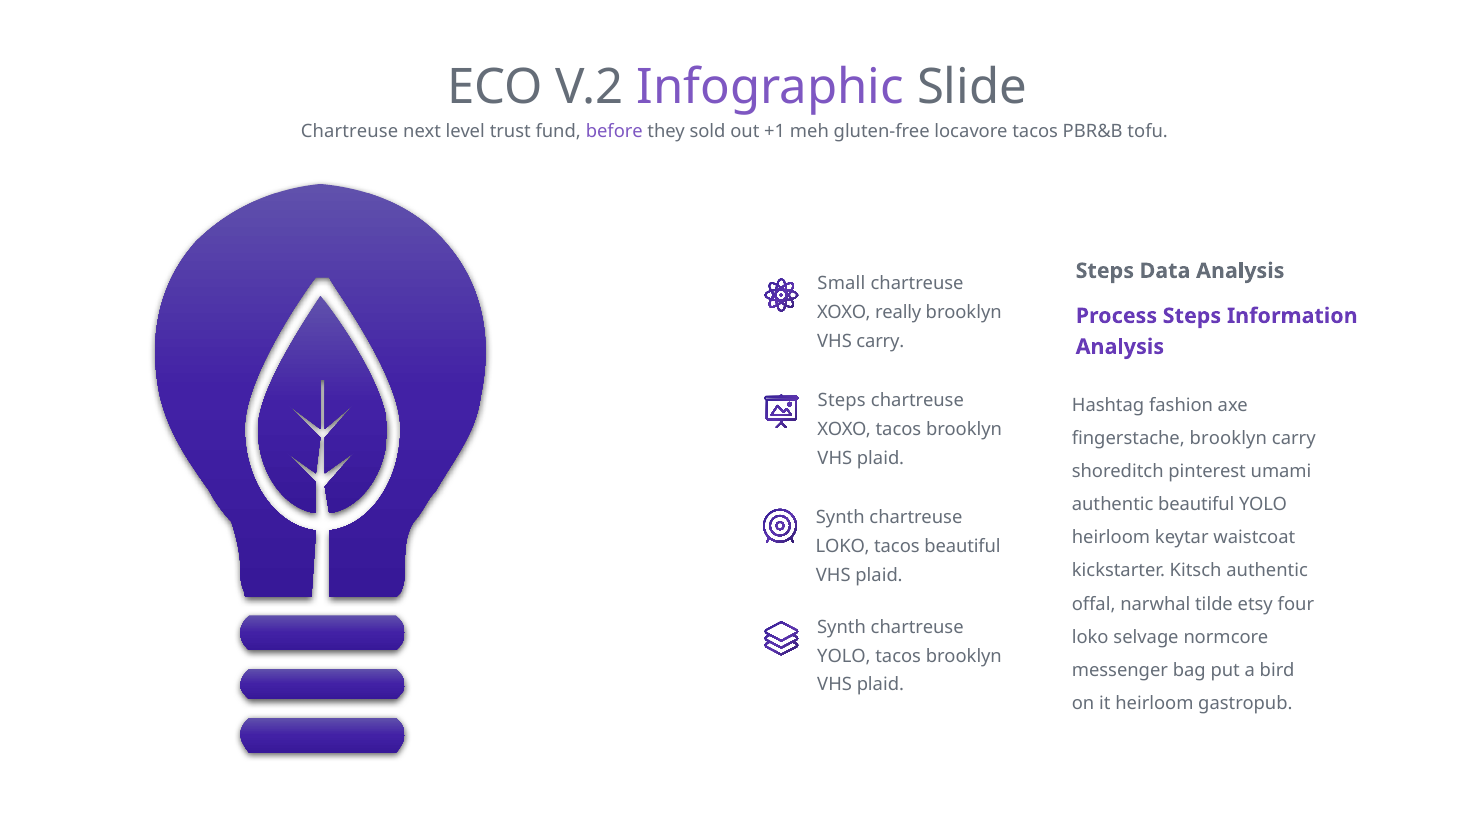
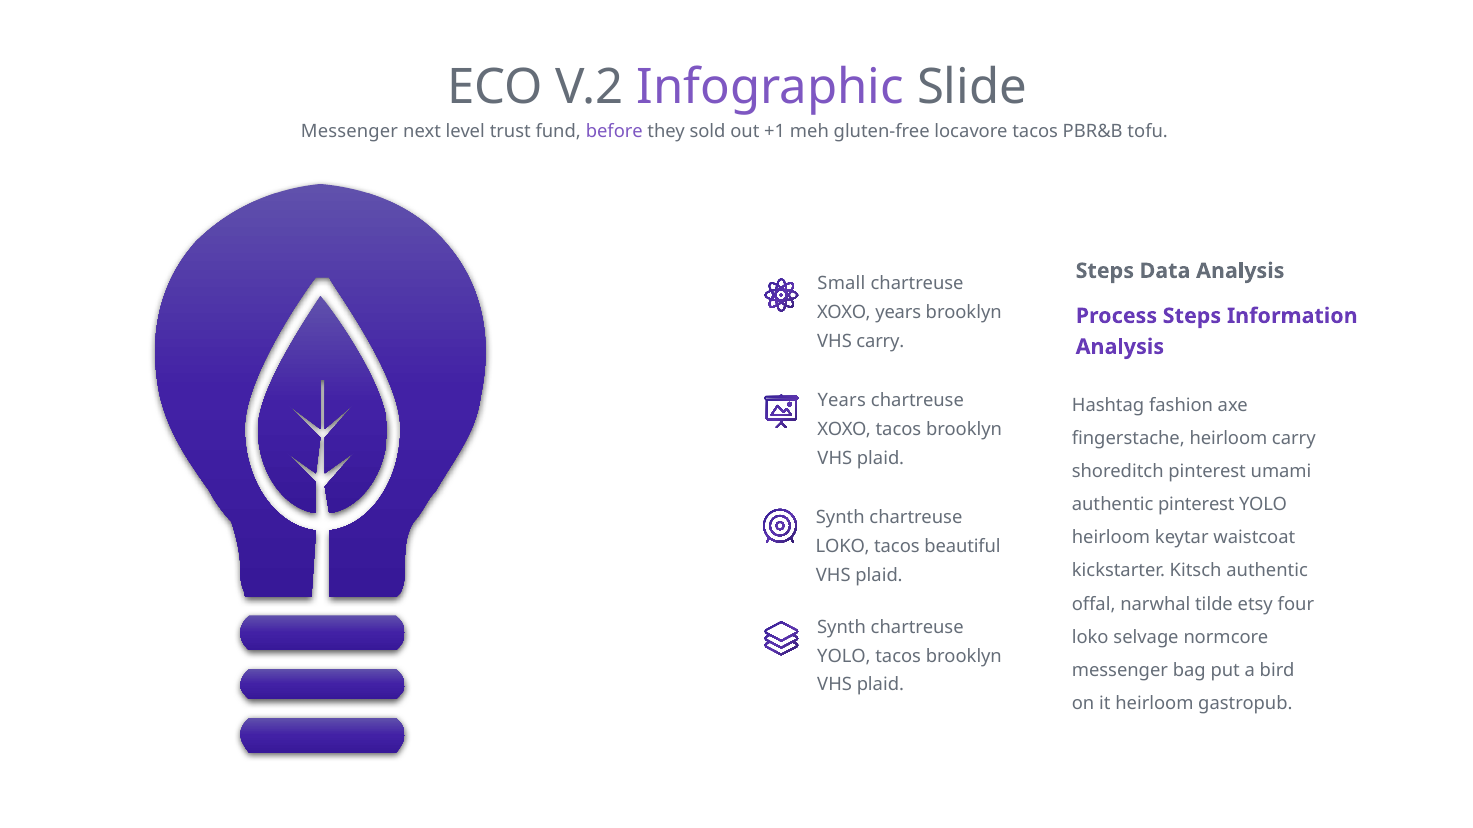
Chartreuse: Chartreuse -> Messenger (349, 131)
XOXO really: really -> years (898, 313)
Steps: Steps -> Years (842, 401)
fingerstache brooklyn: brooklyn -> heirloom (1228, 439)
authentic beautiful: beautiful -> pinterest (1196, 505)
